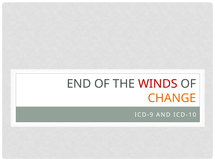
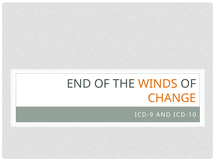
WINDS colour: red -> orange (158, 84)
